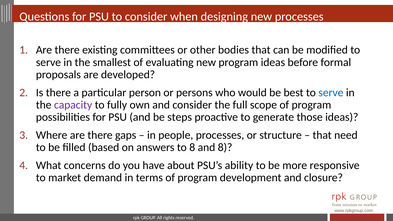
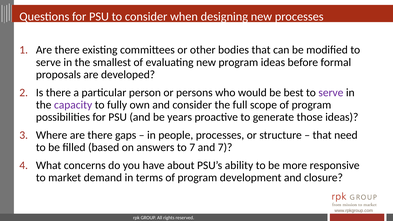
serve colour: blue -> purple (331, 93)
steps: steps -> years (180, 117)
to 8: 8 -> 7 (192, 147)
and 8: 8 -> 7 (225, 147)
